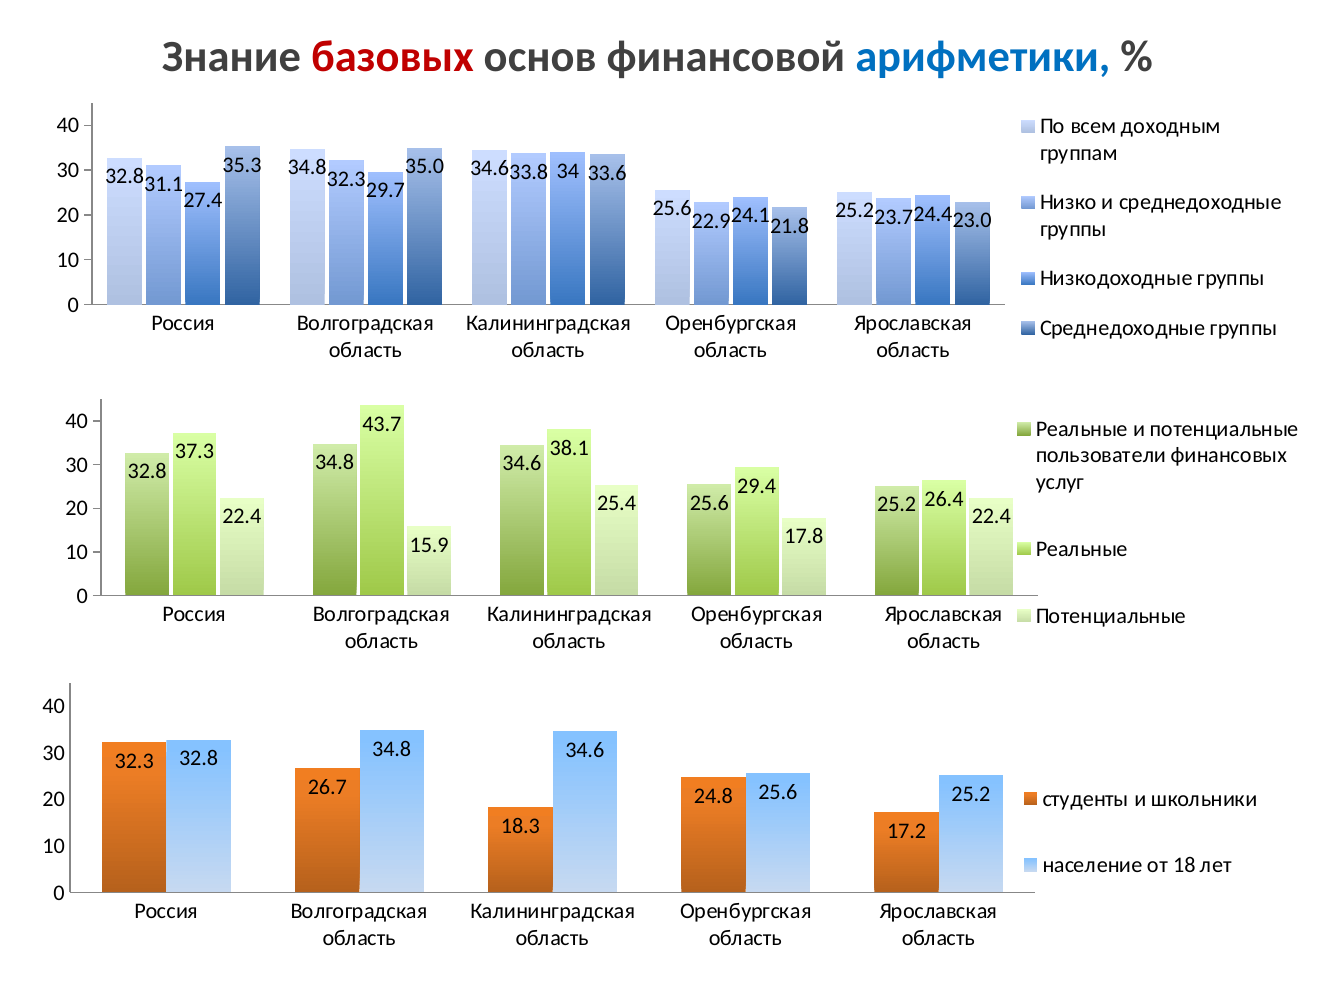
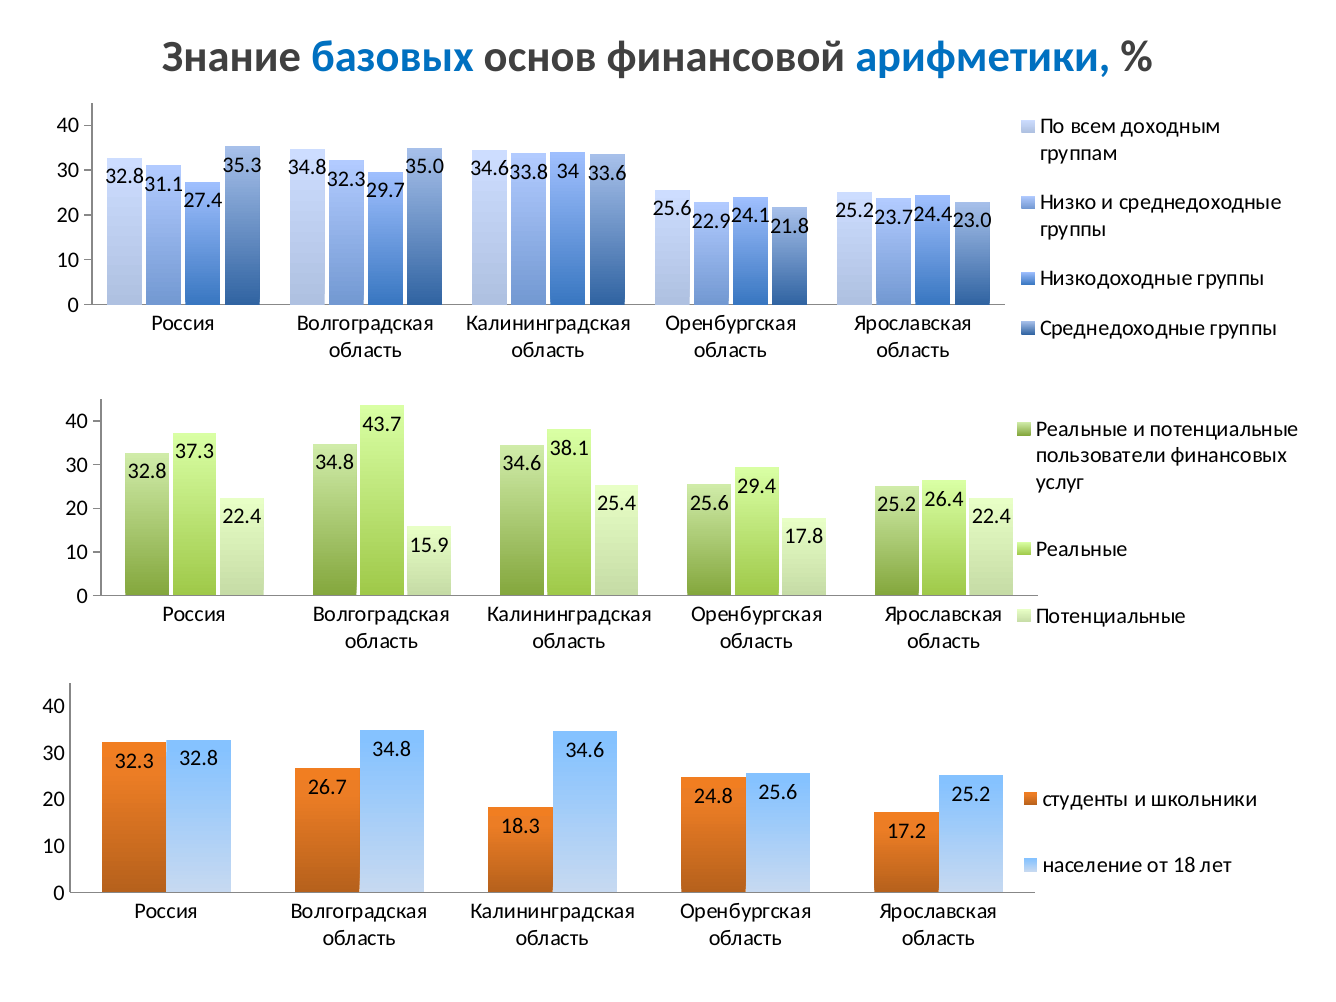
базовых colour: red -> blue (392, 57)
